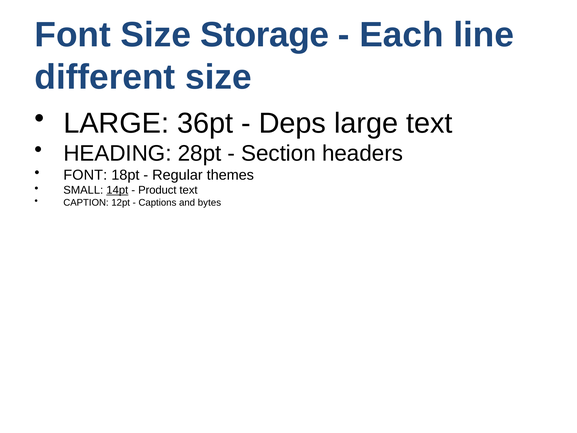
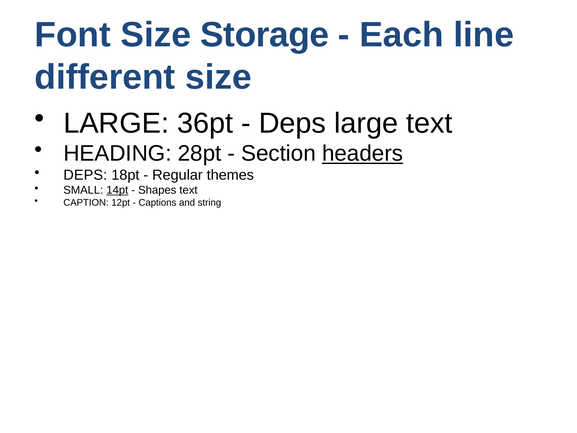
headers underline: none -> present (363, 153)
FONT: FONT -> DEPS (85, 175)
Product: Product -> Shapes (157, 190)
bytes: bytes -> string (209, 203)
